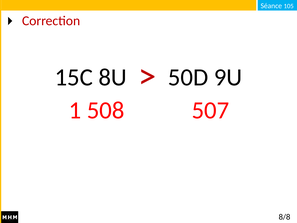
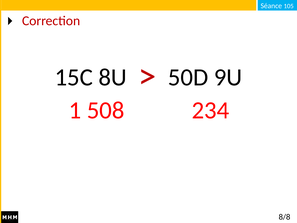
507: 507 -> 234 (210, 110)
